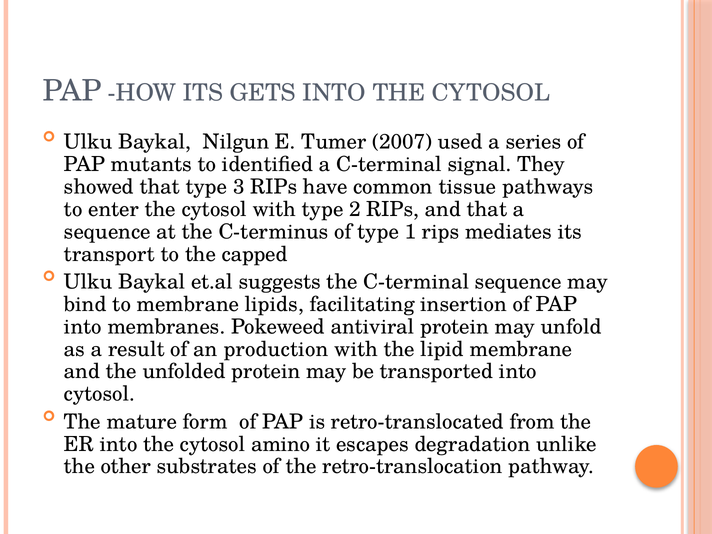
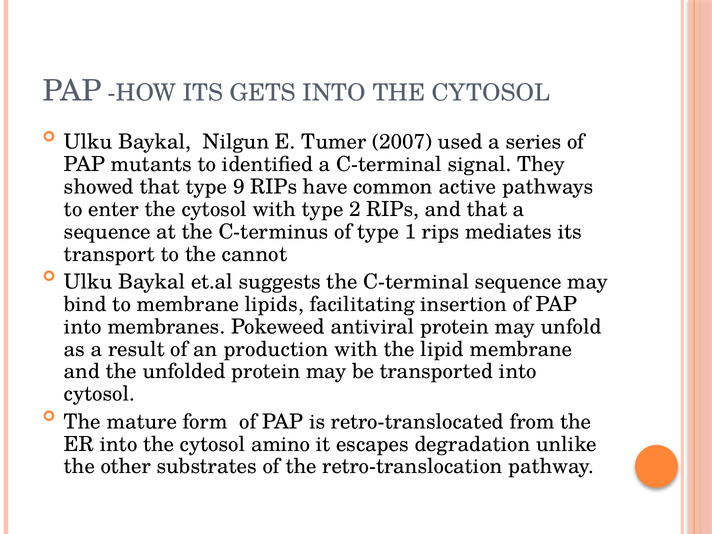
3: 3 -> 9 (239, 187)
tissue: tissue -> active (467, 187)
capped: capped -> cannot (254, 254)
